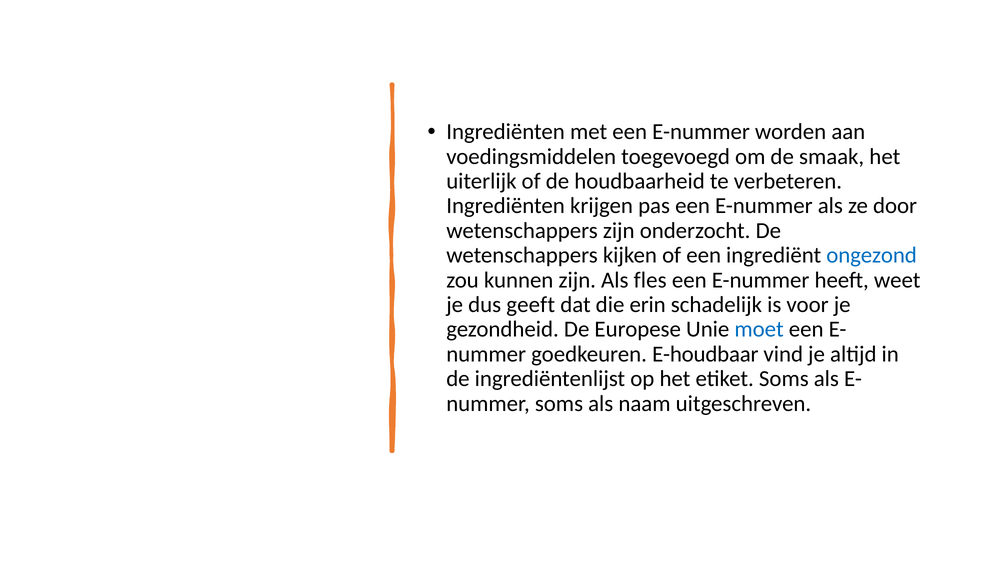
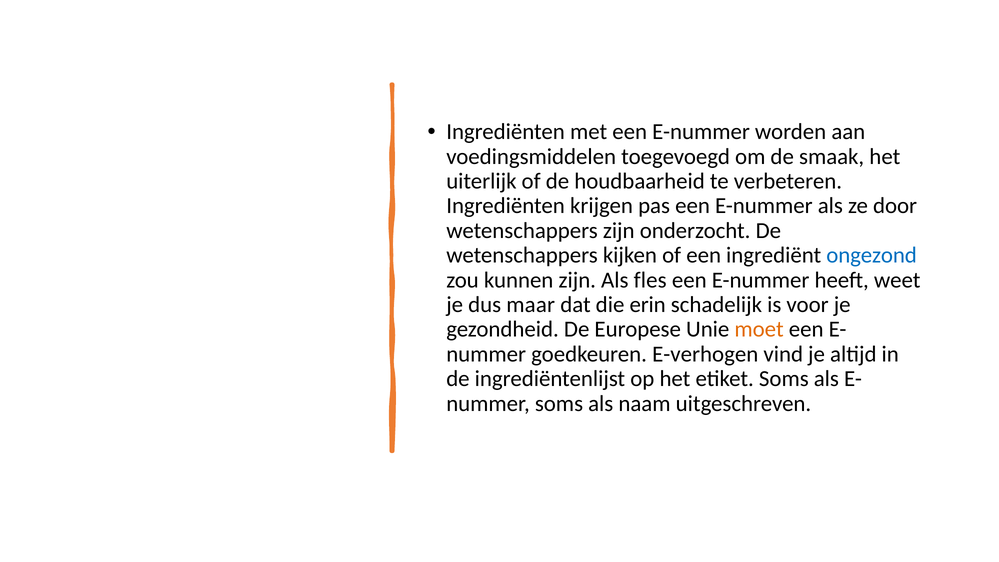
geeft: geeft -> maar (531, 305)
moet colour: blue -> orange (759, 329)
E-houdbaar: E-houdbaar -> E-verhogen (705, 354)
